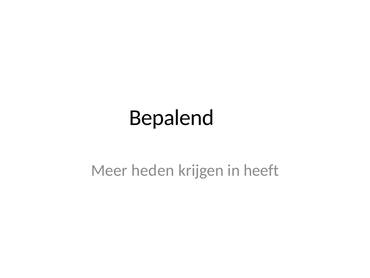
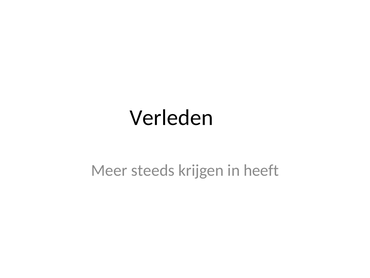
Bepalend: Bepalend -> Verleden (171, 118)
heden: heden -> steeds (153, 170)
